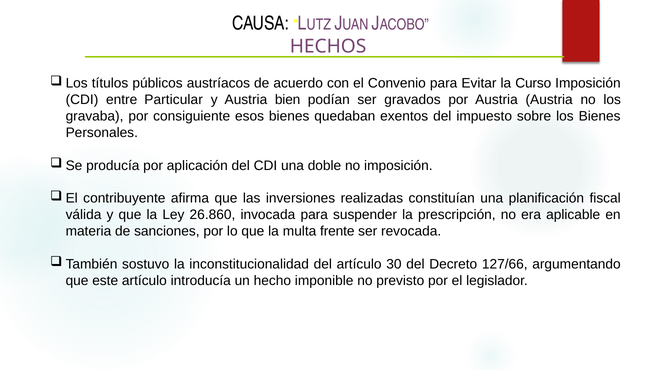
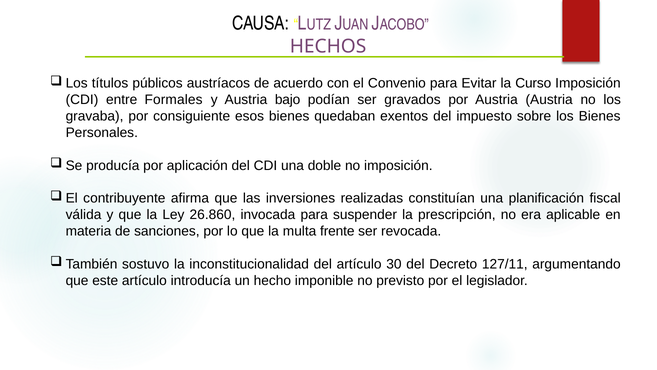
Particular: Particular -> Formales (174, 100)
bien: bien -> bajo (288, 100)
127/66: 127/66 -> 127/11 (505, 264)
